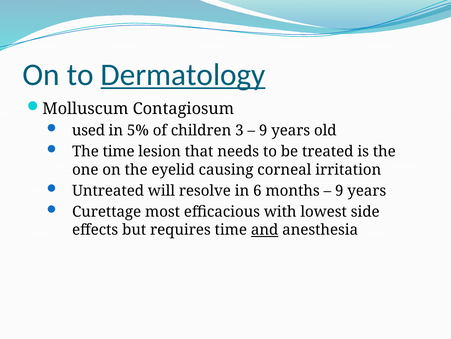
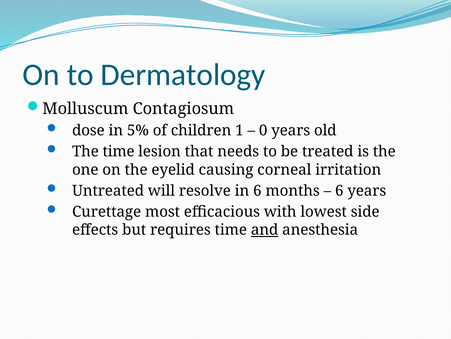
Dermatology underline: present -> none (183, 74)
used: used -> dose (88, 130)
3: 3 -> 1 (239, 130)
9: 9 -> 0 (263, 130)
9: 9 -> 6 (339, 190)
